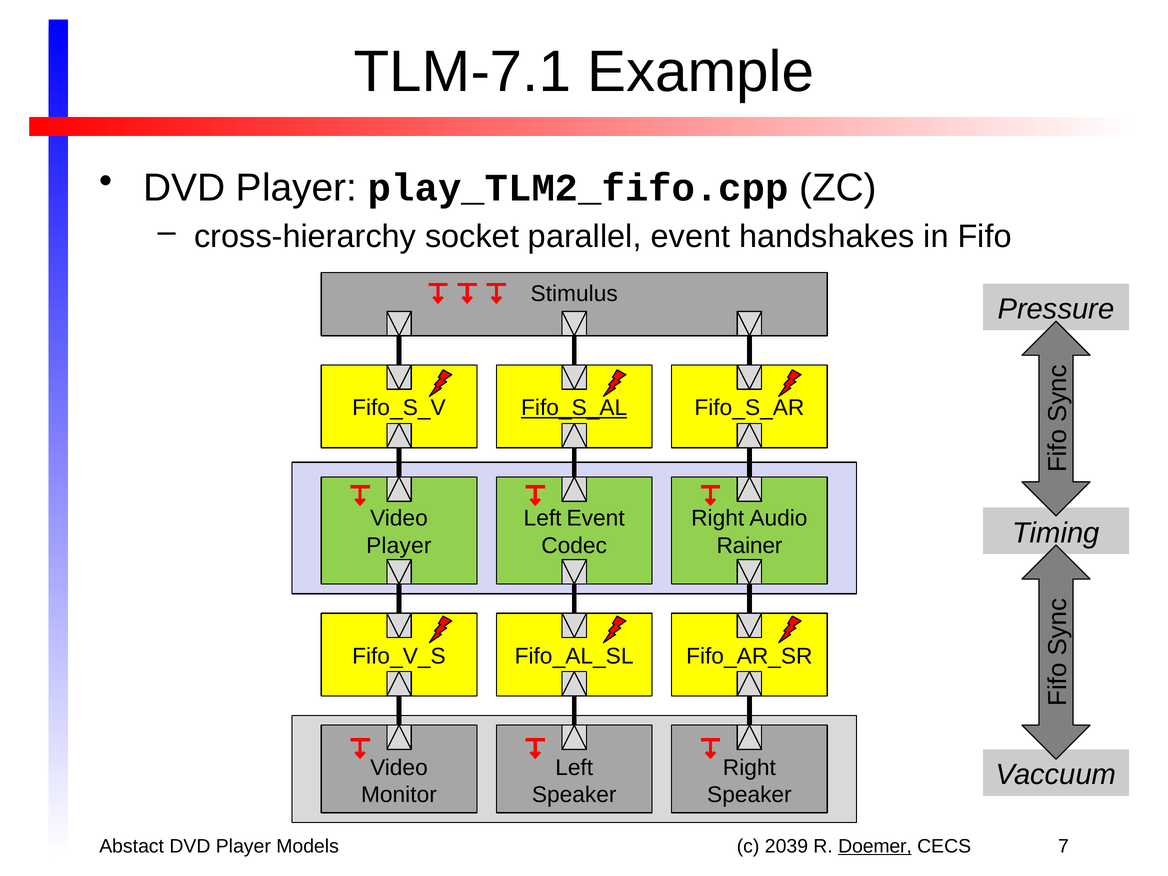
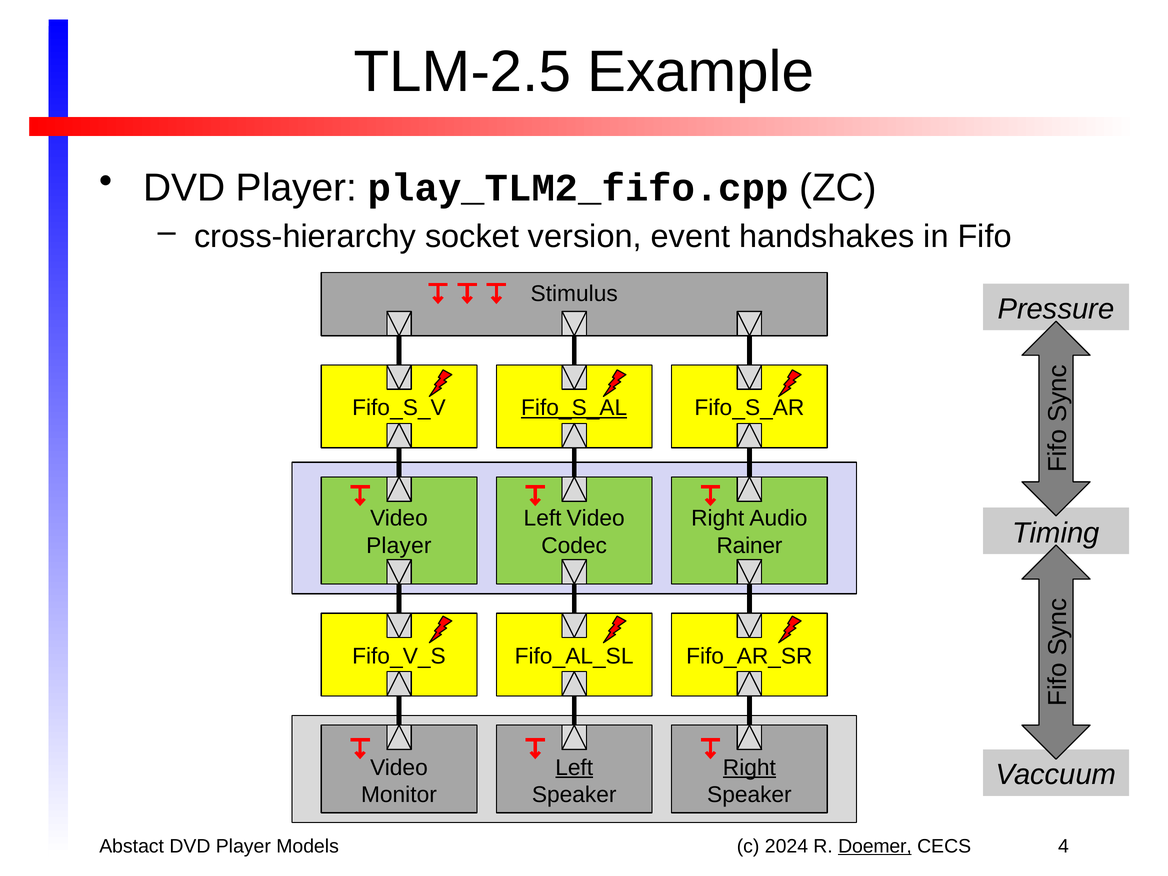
TLM-7.1: TLM-7.1 -> TLM-2.5 (462, 72)
parallel: parallel -> version (585, 237)
Left Event: Event -> Video (596, 518)
Left underline: none -> present (574, 768)
Right underline: none -> present (749, 768)
2039: 2039 -> 2024 (786, 846)
7: 7 -> 4 (1063, 846)
